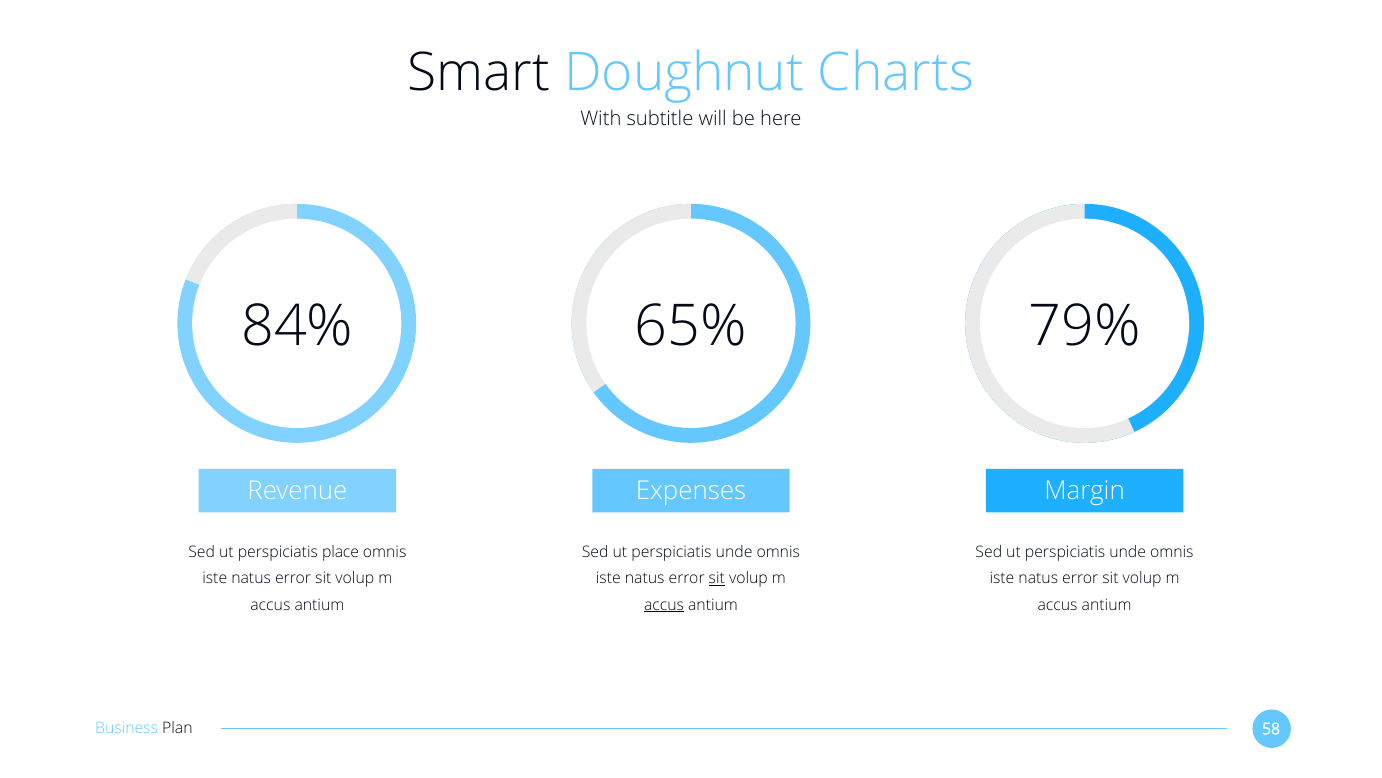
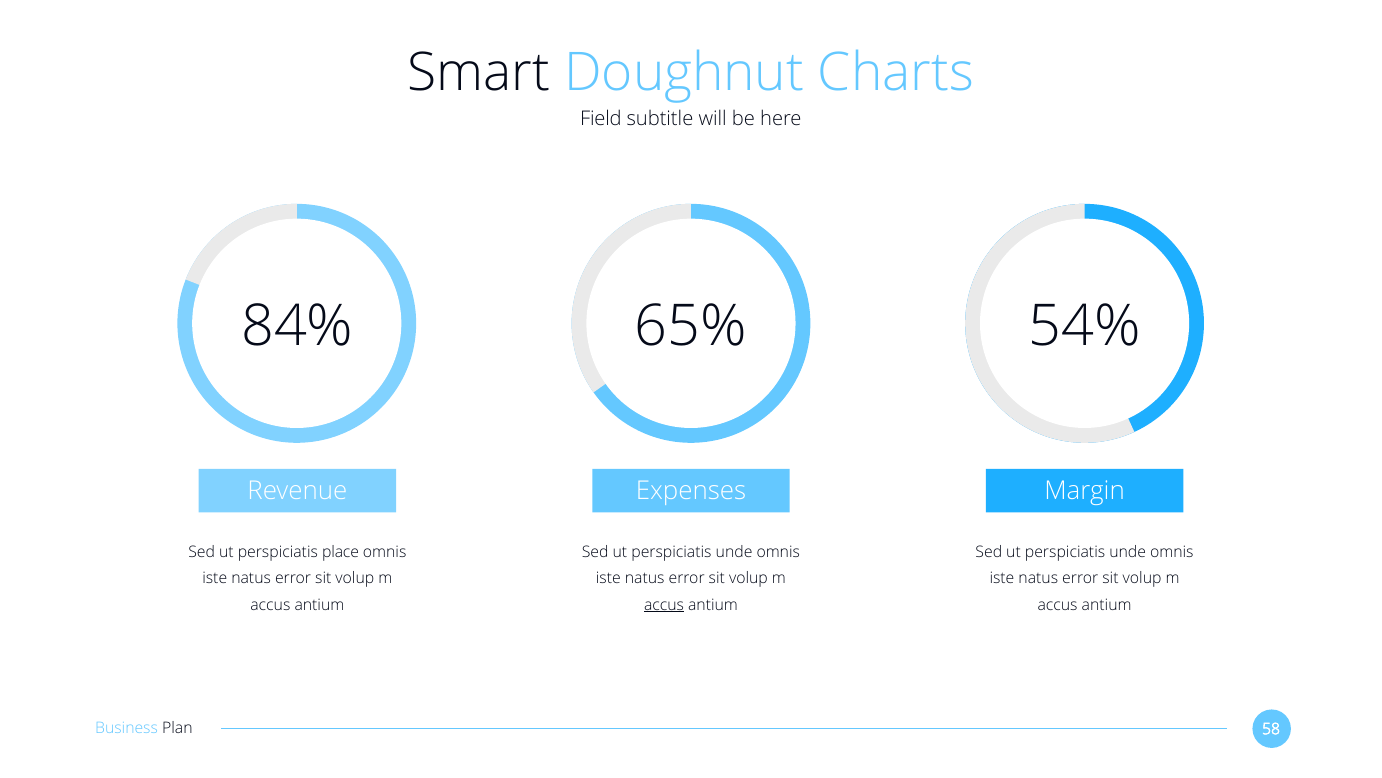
With: With -> Field (601, 119)
79%: 79% -> 54% (1085, 327)
sit underline: present -> none (717, 578)
